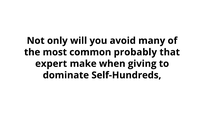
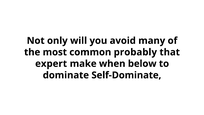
giving: giving -> below (142, 64)
Self-Hundreds: Self-Hundreds -> Self-Dominate (126, 75)
